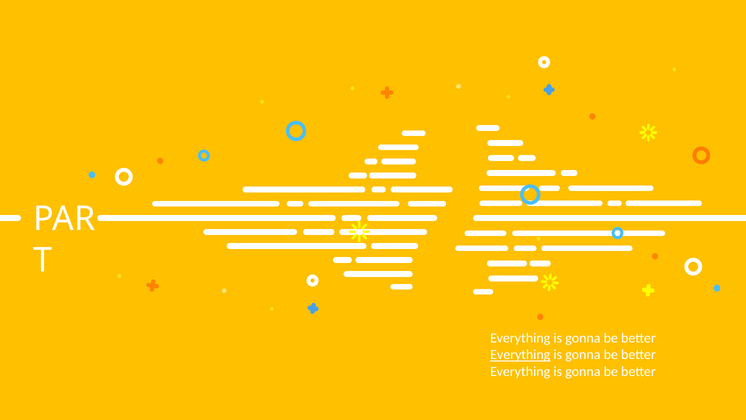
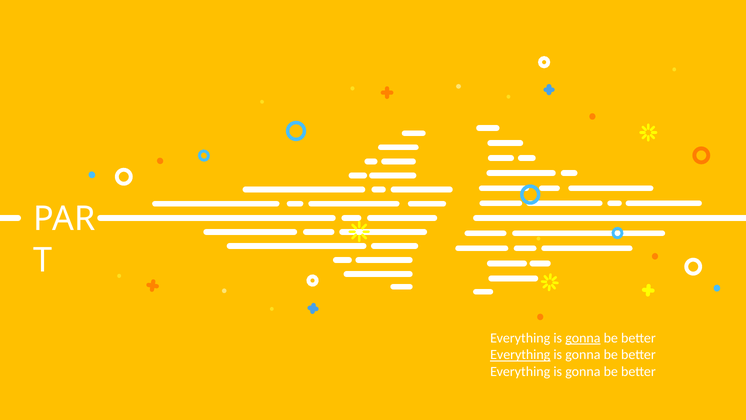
gonna underline: none -> present (583, 338)
